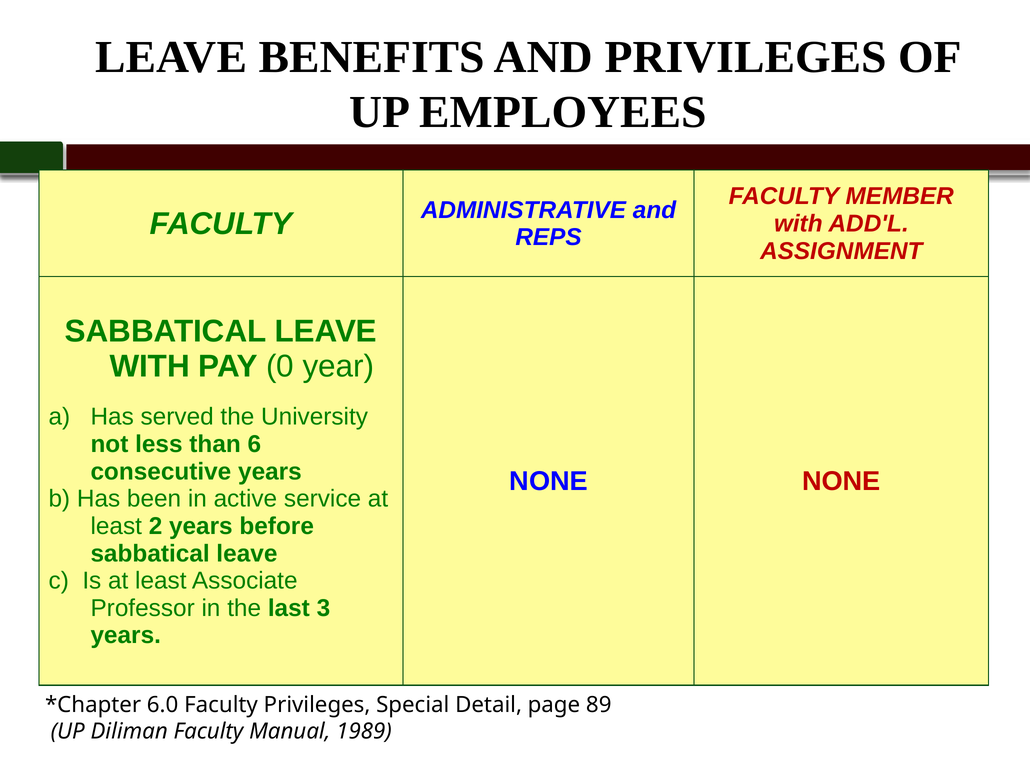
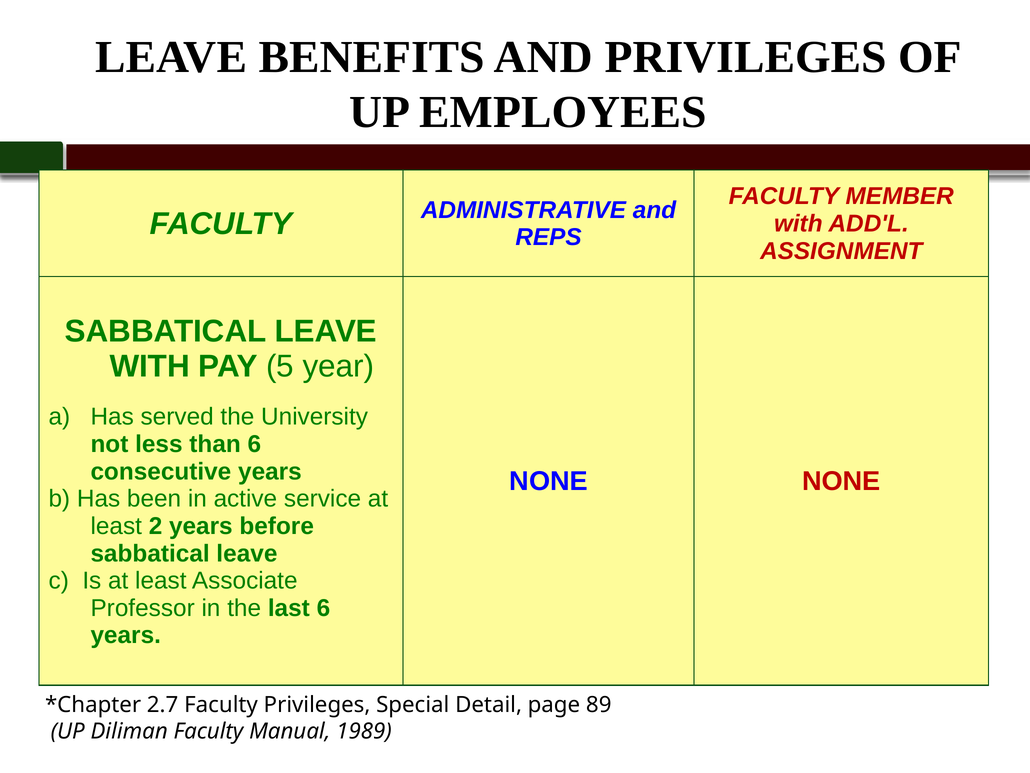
0: 0 -> 5 (280, 366)
last 3: 3 -> 6 (323, 608)
6.0: 6.0 -> 2.7 (163, 704)
